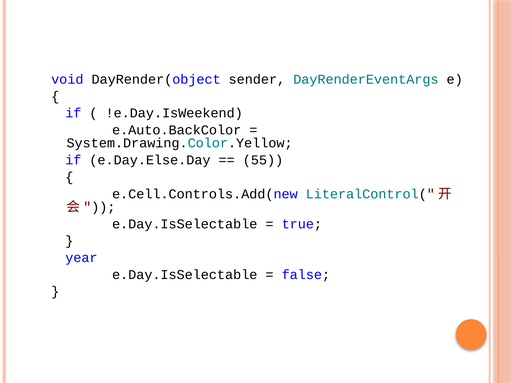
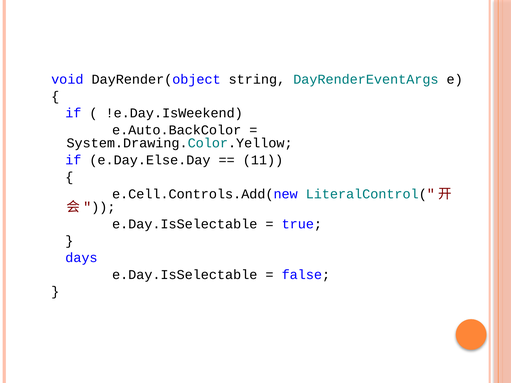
sender: sender -> string (257, 79)
55: 55 -> 11 (263, 160)
year: year -> days (81, 258)
